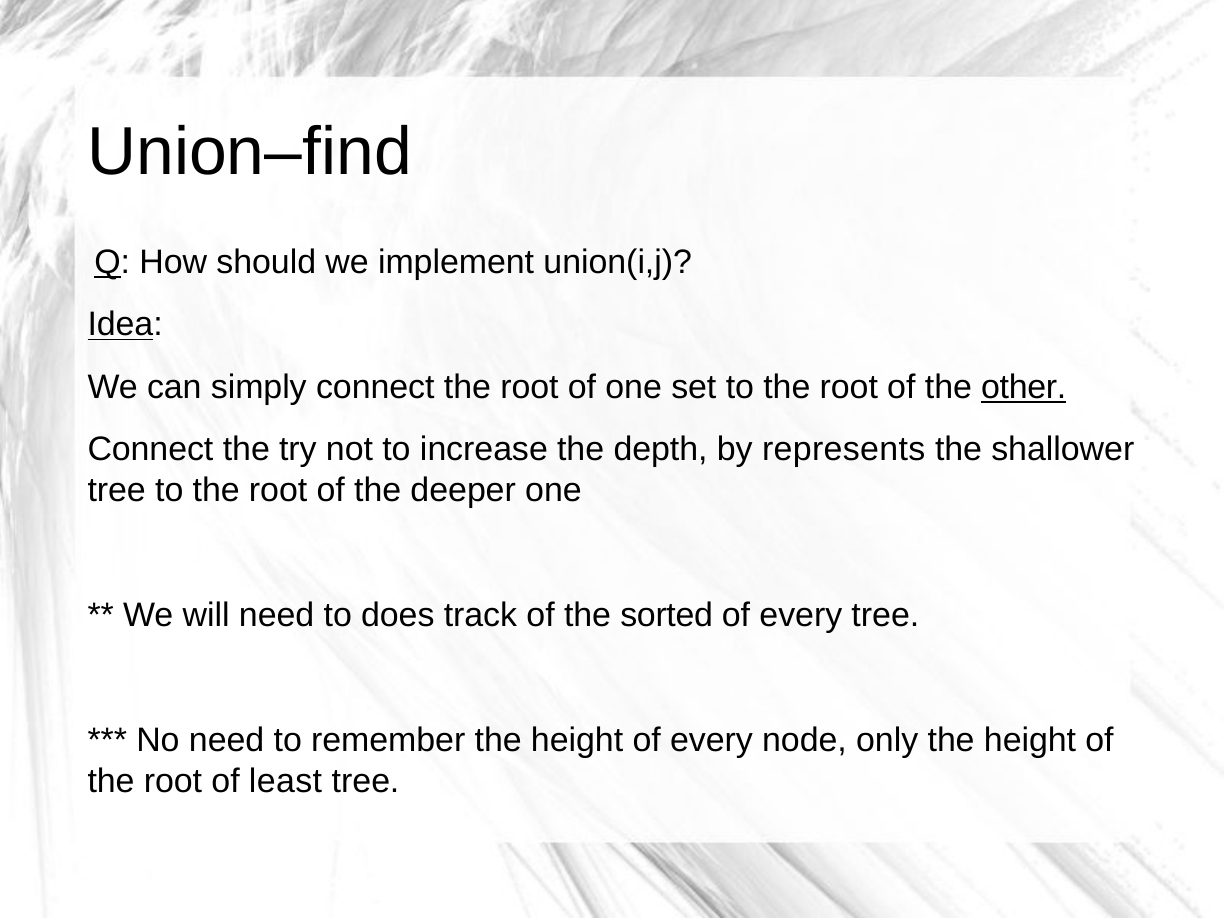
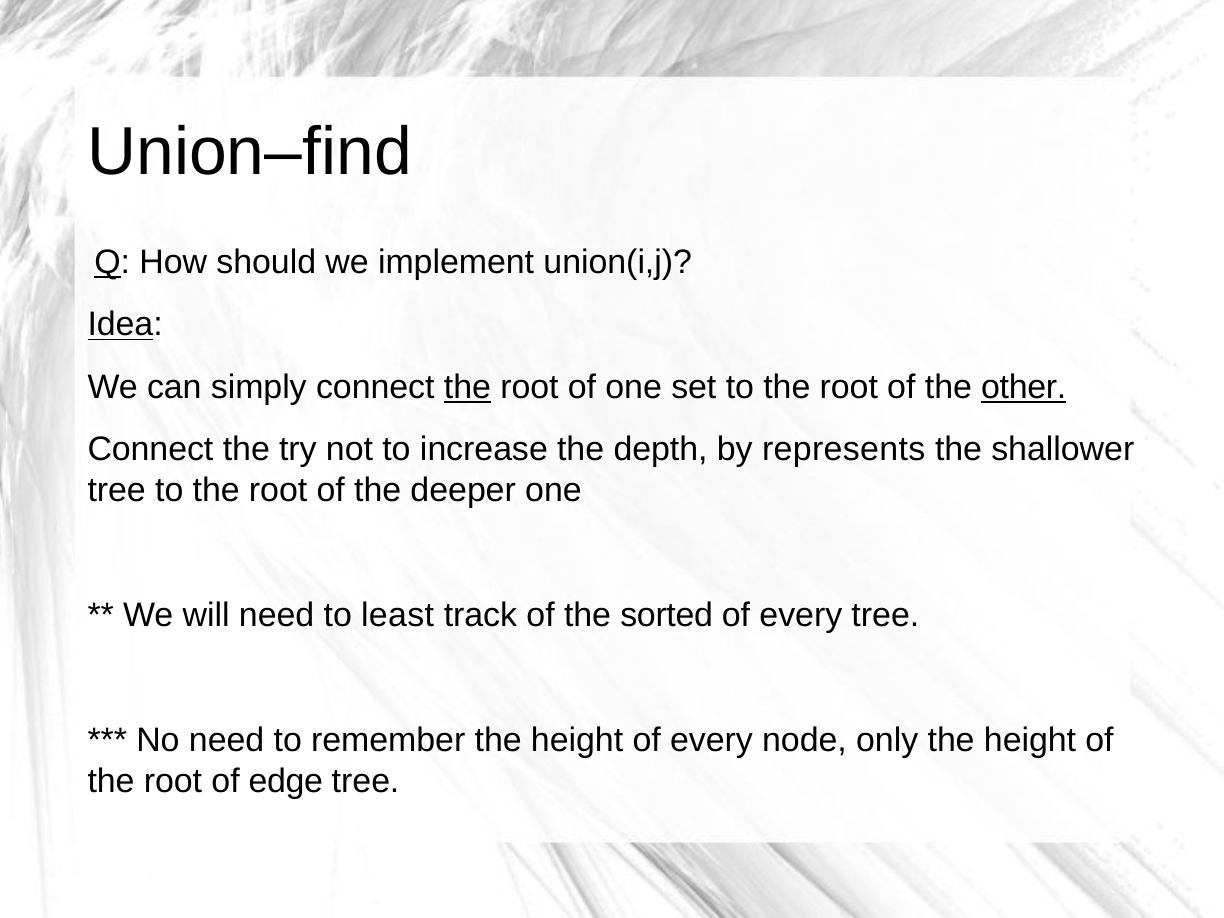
the underline: none -> present (467, 387)
does: does -> least (398, 615)
least: least -> edge (286, 781)
